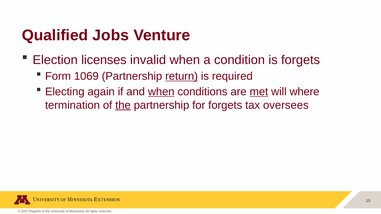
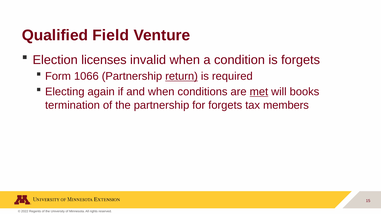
Jobs: Jobs -> Field (111, 35)
1069: 1069 -> 1066 (86, 76)
when underline: present -> none (161, 92)
where: where -> books (304, 92)
the underline: present -> none (123, 105)
oversees: oversees -> members (286, 105)
